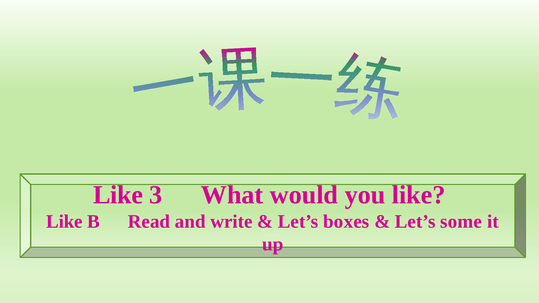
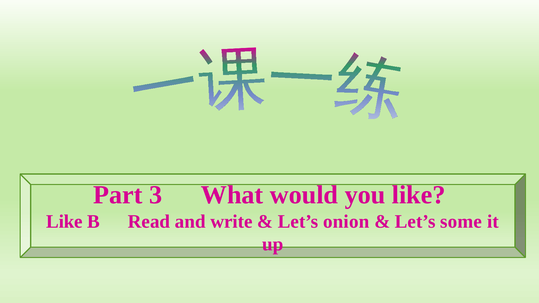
Like: Like -> Part (118, 195)
boxes: boxes -> onion (346, 221)
